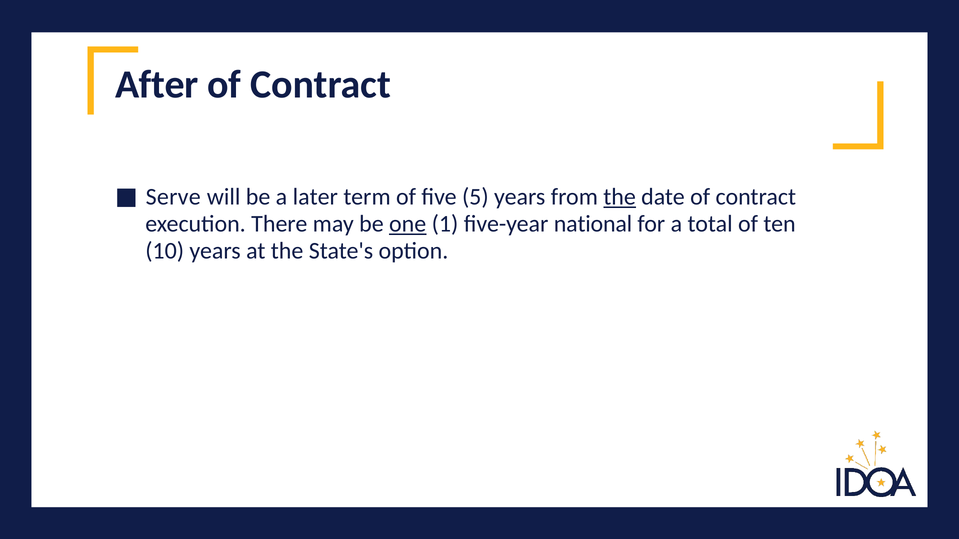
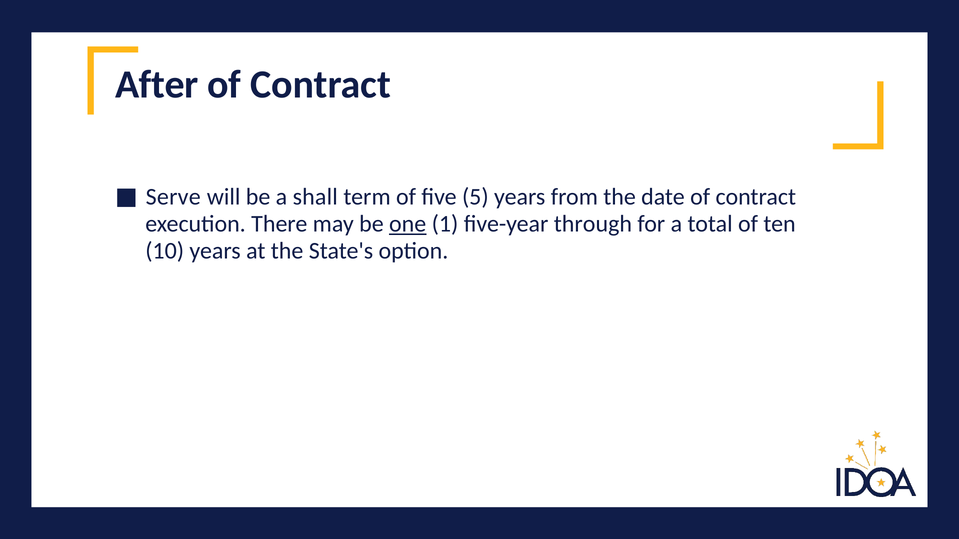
later: later -> shall (315, 197)
the underline: present -> none (620, 197)
national: national -> through (593, 224)
